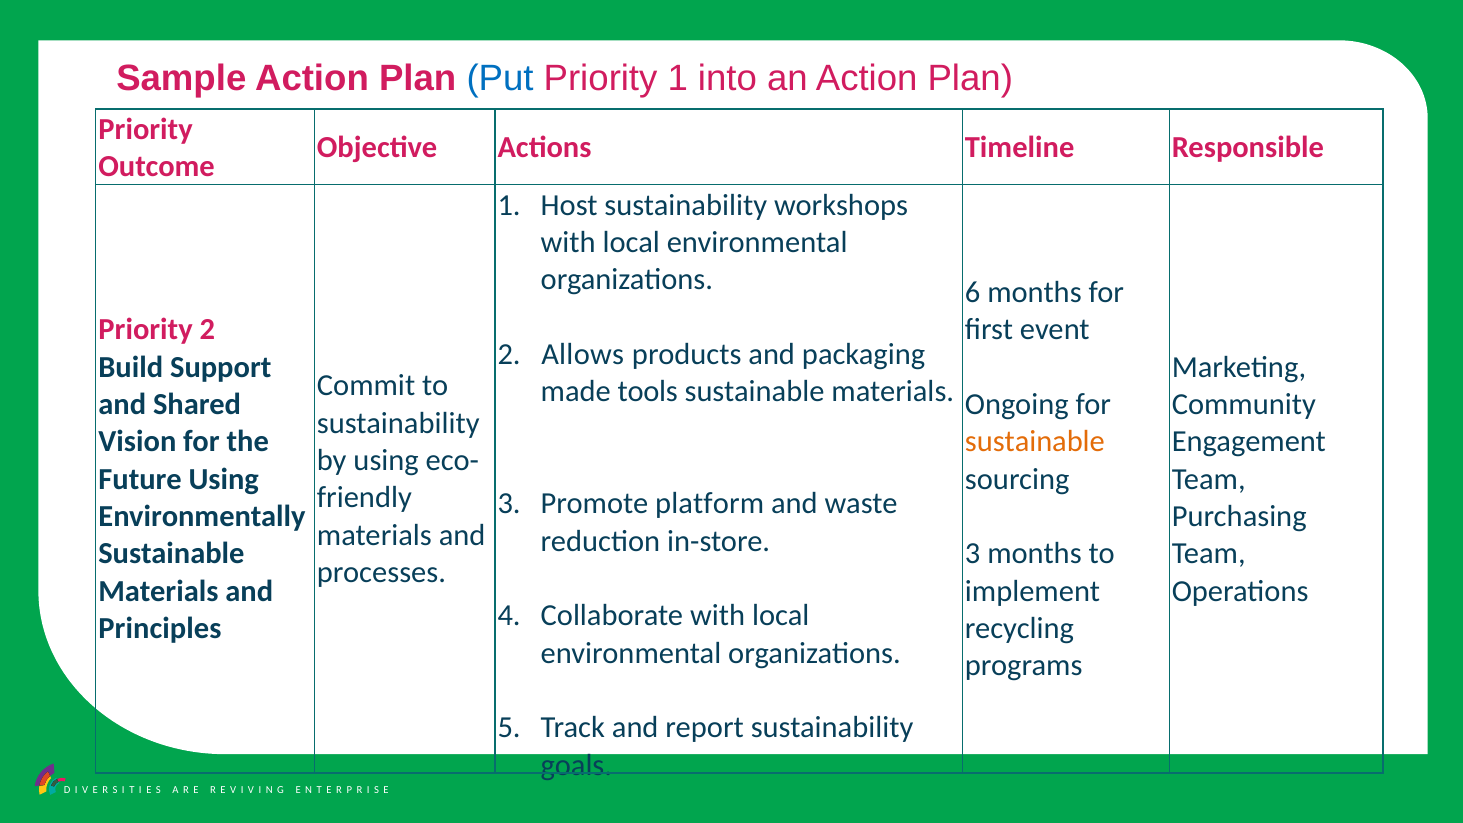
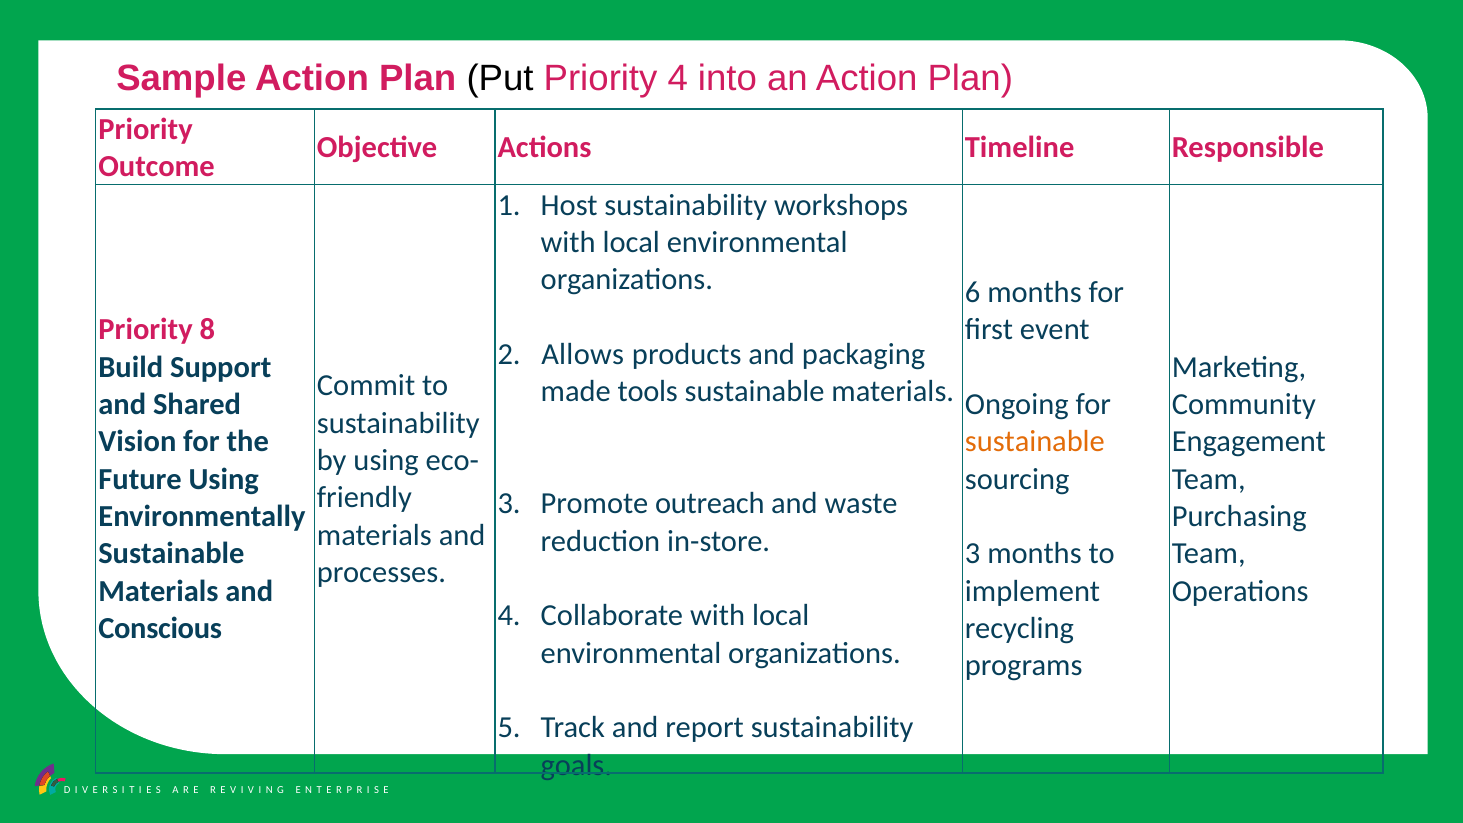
Put colour: blue -> black (500, 78)
Priority 1: 1 -> 4 (678, 78)
Priority 2: 2 -> 8 (207, 330)
platform: platform -> outreach (710, 504)
Principles: Principles -> Conscious (160, 628)
